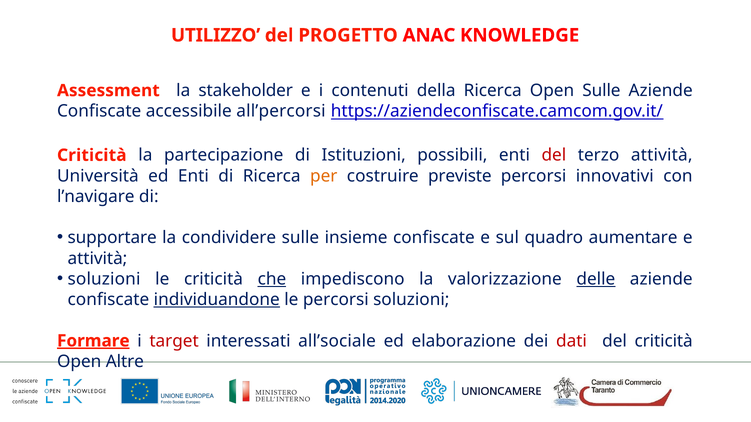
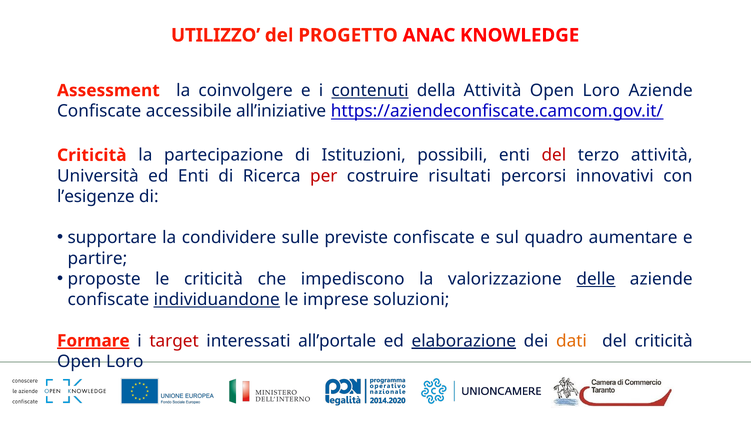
stakeholder: stakeholder -> coinvolgere (246, 91)
contenuti underline: none -> present (370, 91)
della Ricerca: Ricerca -> Attività (493, 91)
Sulle: Sulle -> Loro (601, 91)
all’percorsi: all’percorsi -> all’iniziative (281, 111)
per colour: orange -> red (324, 176)
previste: previste -> risultati (460, 176)
l’navigare: l’navigare -> l’esigenze (96, 197)
insieme: insieme -> previste (356, 238)
attività: attività -> partire (97, 259)
soluzioni: soluzioni -> proposte (104, 279)
che underline: present -> none (272, 279)
le percorsi: percorsi -> imprese (336, 300)
all’sociale: all’sociale -> all’portale (337, 341)
elaborazione underline: none -> present (464, 341)
dati colour: red -> orange (571, 341)
Altre: Altre -> Loro (125, 362)
